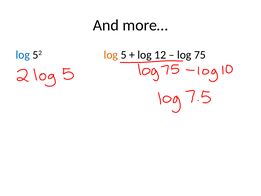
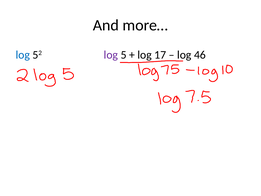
log colour: orange -> purple (111, 55)
12: 12 -> 17 (160, 55)
75: 75 -> 46 (200, 55)
